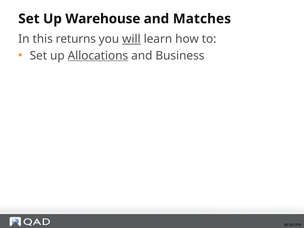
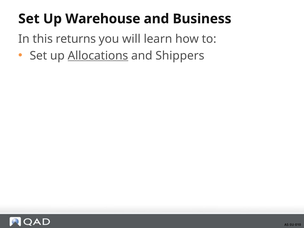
Matches: Matches -> Business (202, 19)
will underline: present -> none (131, 39)
Business: Business -> Shippers (180, 56)
